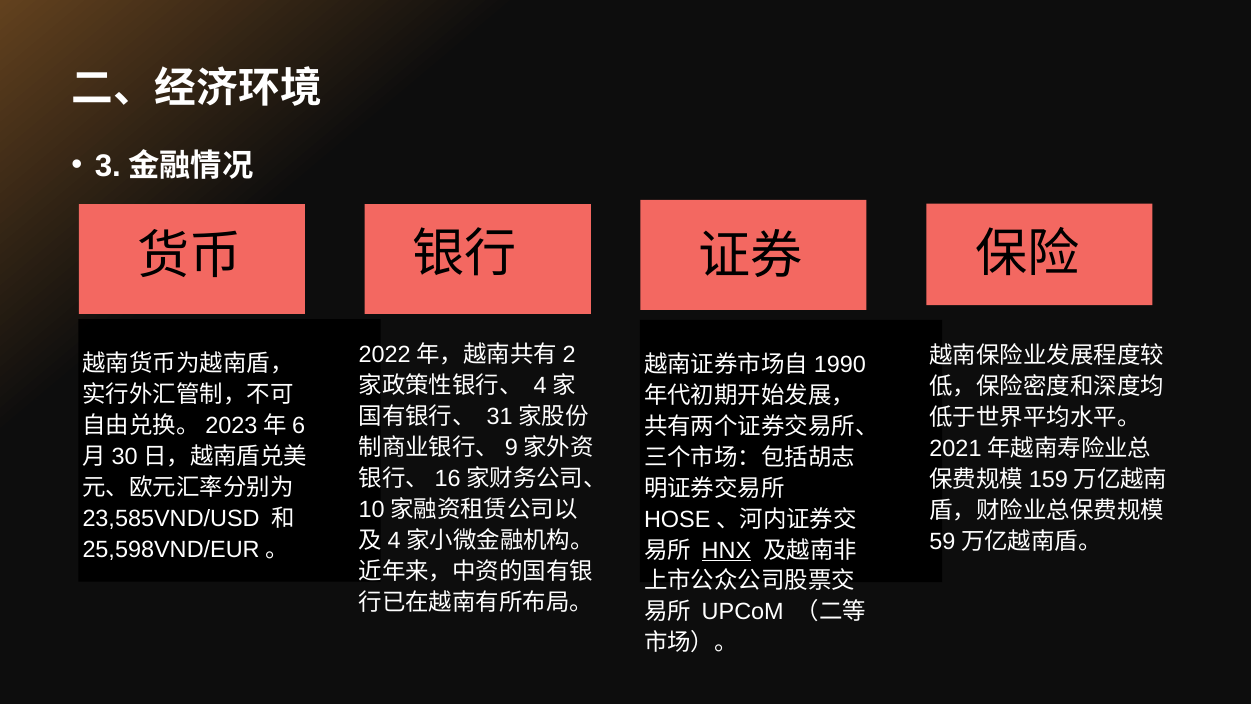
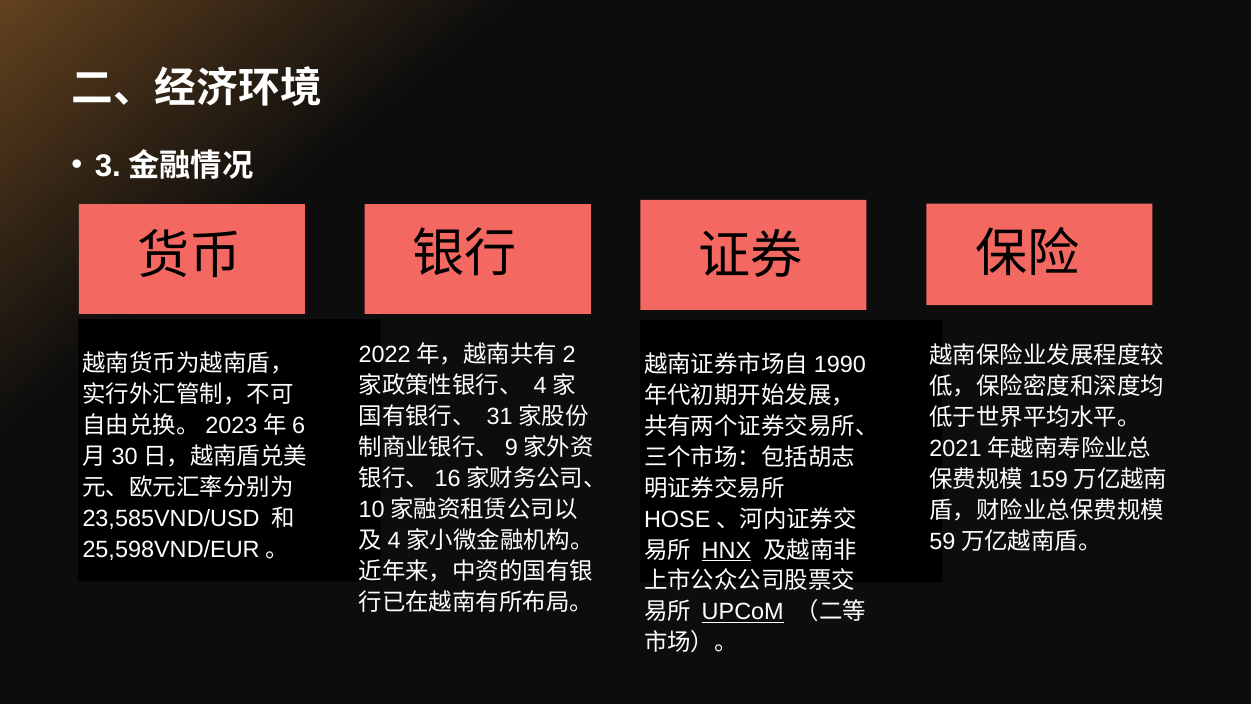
UPCoM underline: none -> present (743, 612)
